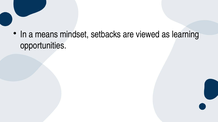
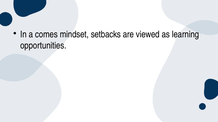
means: means -> comes (46, 35)
